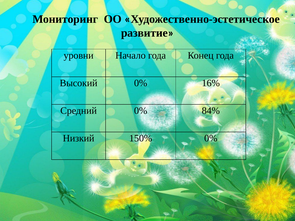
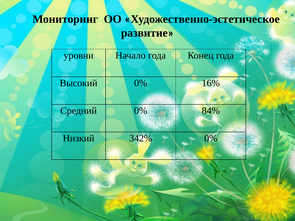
150%: 150% -> 342% (141, 138)
